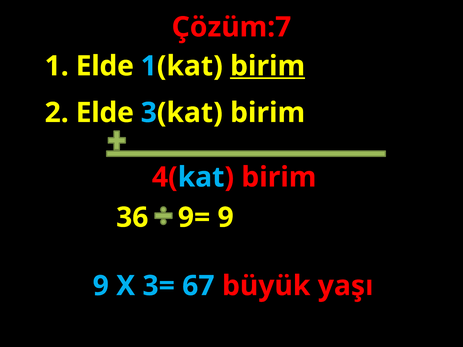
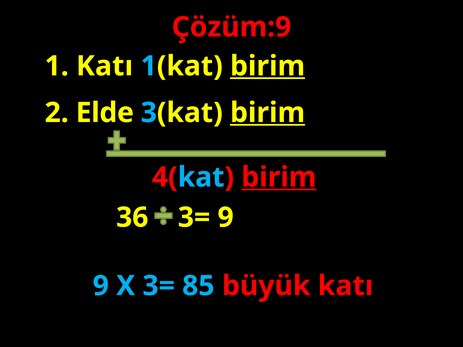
Çözüm:7: Çözüm:7 -> Çözüm:9 (231, 27)
1 Elde: Elde -> Katı (105, 66)
birim underline: none -> present (268, 113)
birim underline: none -> present (279, 177)
36 9=: 9= -> 3= (194, 218)
67: 67 -> 85 (198, 286)
büyük yaşı: yaşı -> katı (346, 286)
